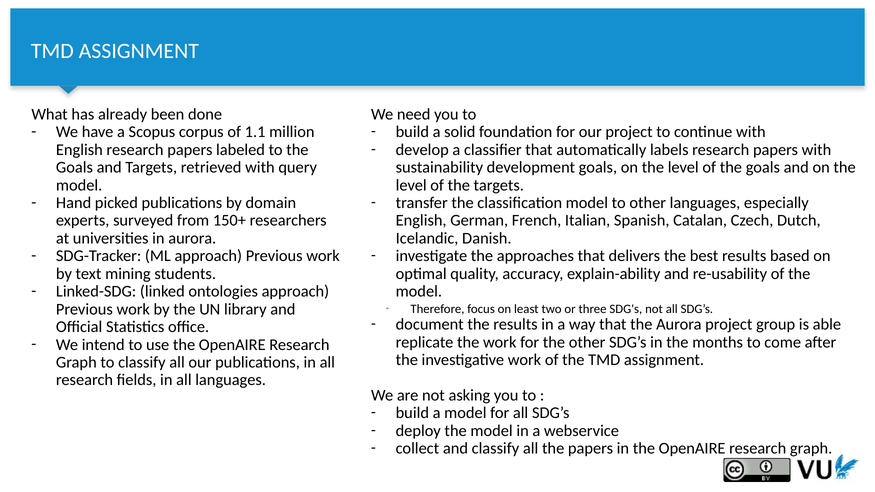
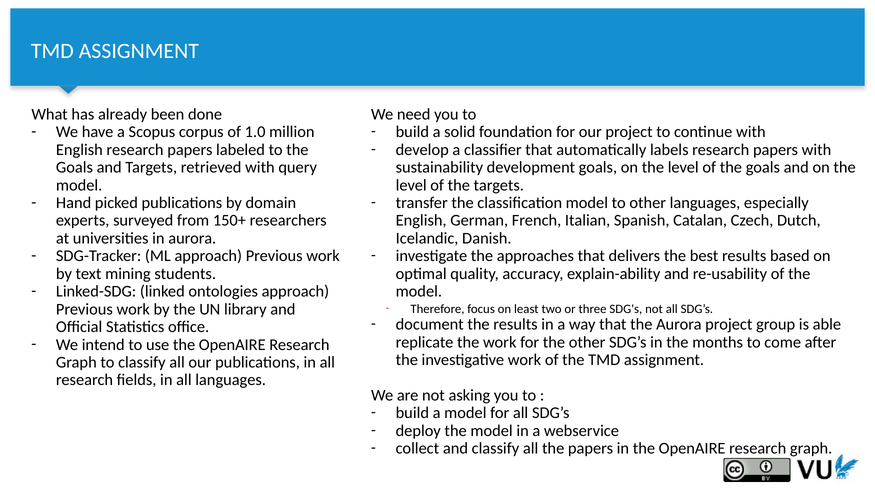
1.1: 1.1 -> 1.0 (255, 132)
